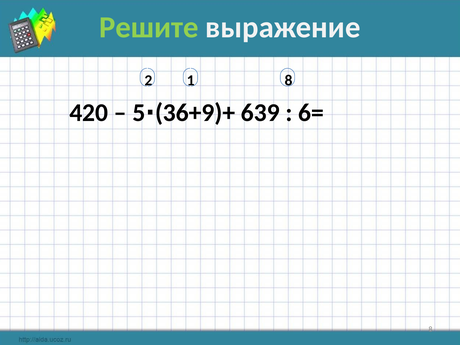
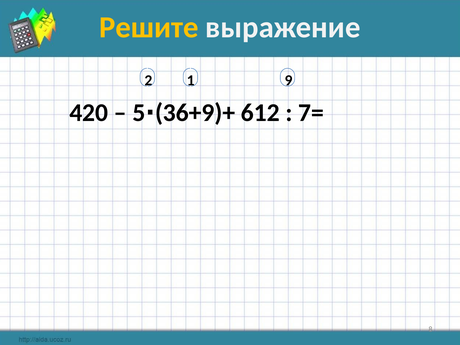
Решите colour: light green -> yellow (149, 27)
1 8: 8 -> 9 (288, 80)
639: 639 -> 612 (260, 113)
6=: 6= -> 7= (311, 113)
